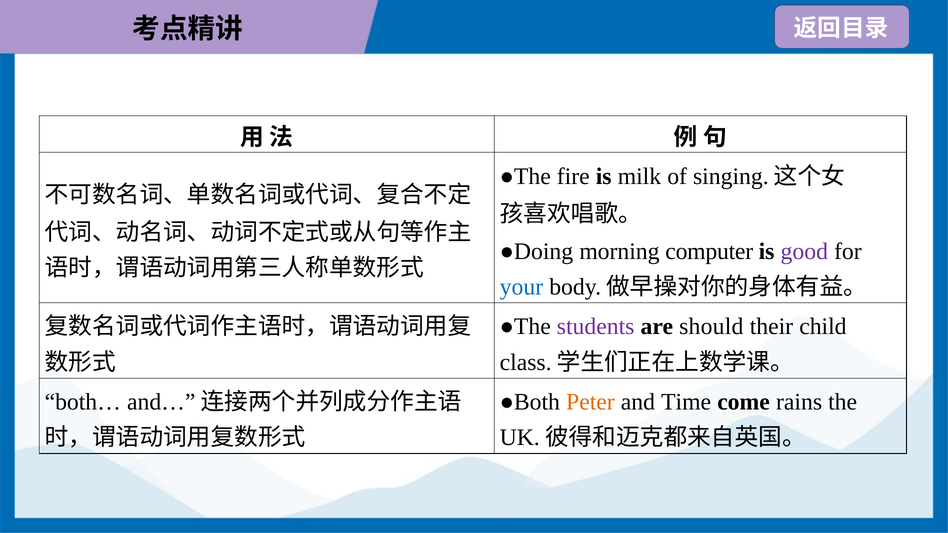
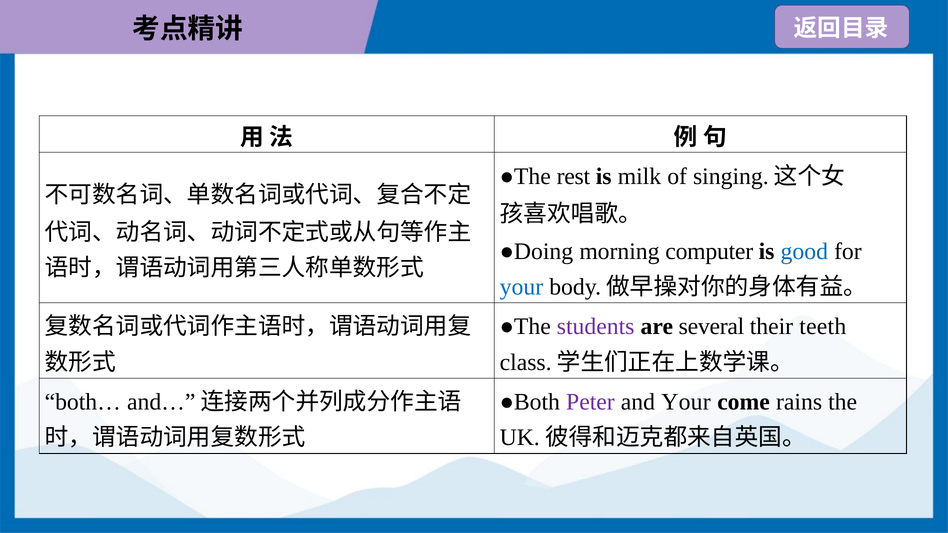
fire: fire -> rest (573, 176)
good colour: purple -> blue (804, 251)
should: should -> several (712, 327)
child: child -> teeth (823, 327)
Peter colour: orange -> purple (590, 402)
and Time: Time -> Your (686, 402)
